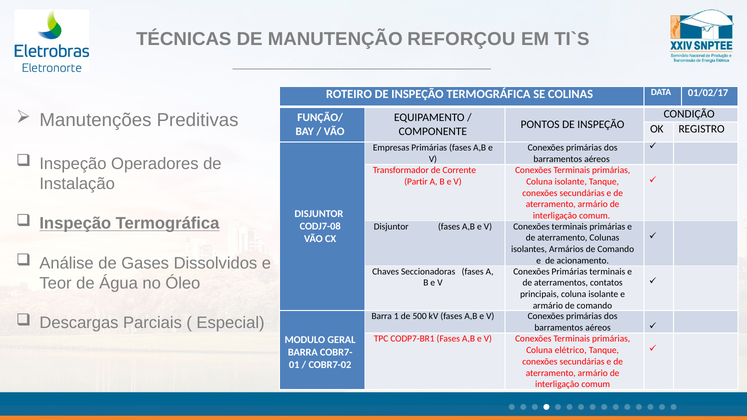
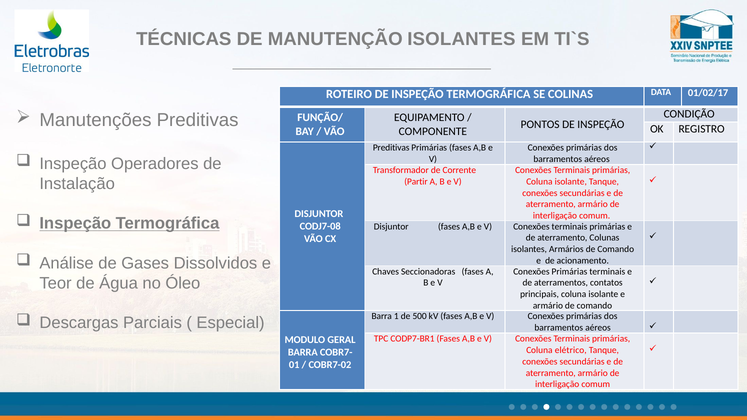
MANUTENÇÃO REFORÇOU: REFORÇOU -> ISOLANTES (461, 39)
Empresas: Empresas -> Preditivas (391, 148)
